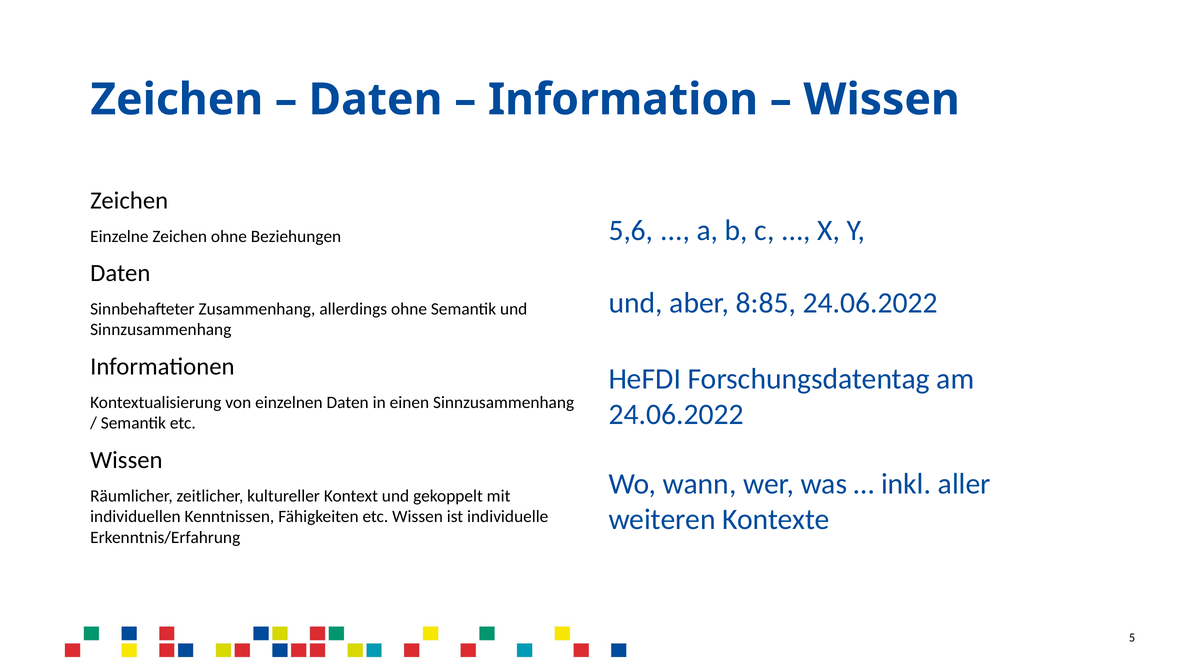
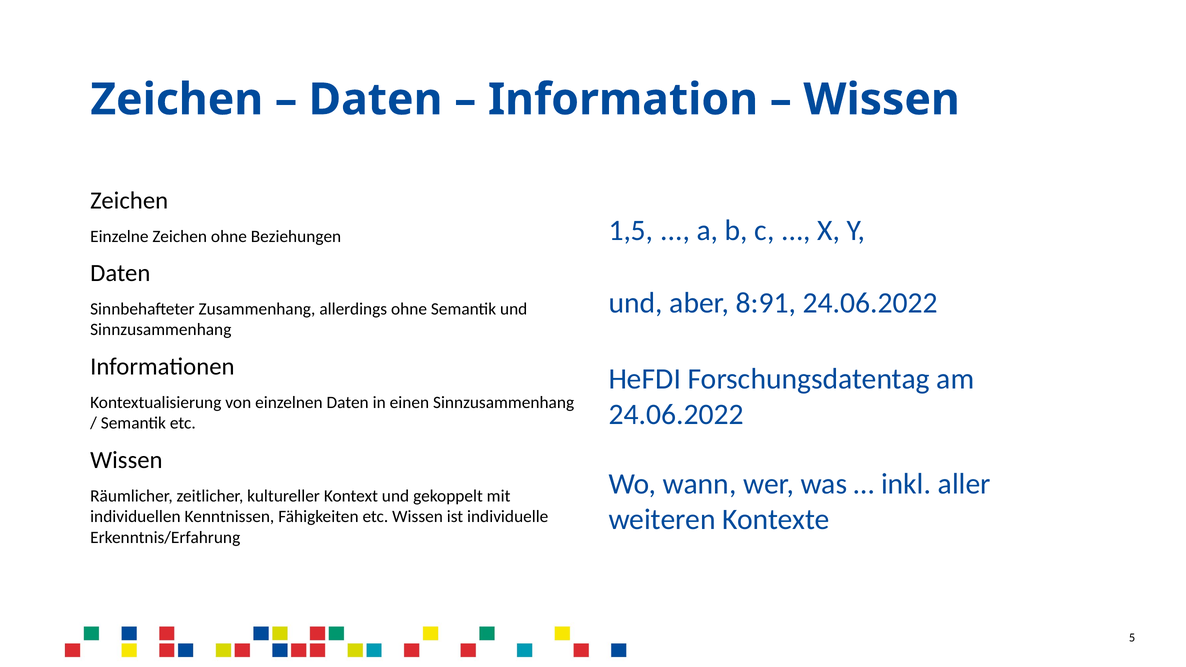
5,6: 5,6 -> 1,5 (631, 230)
8:85: 8:85 -> 8:91 (766, 303)
